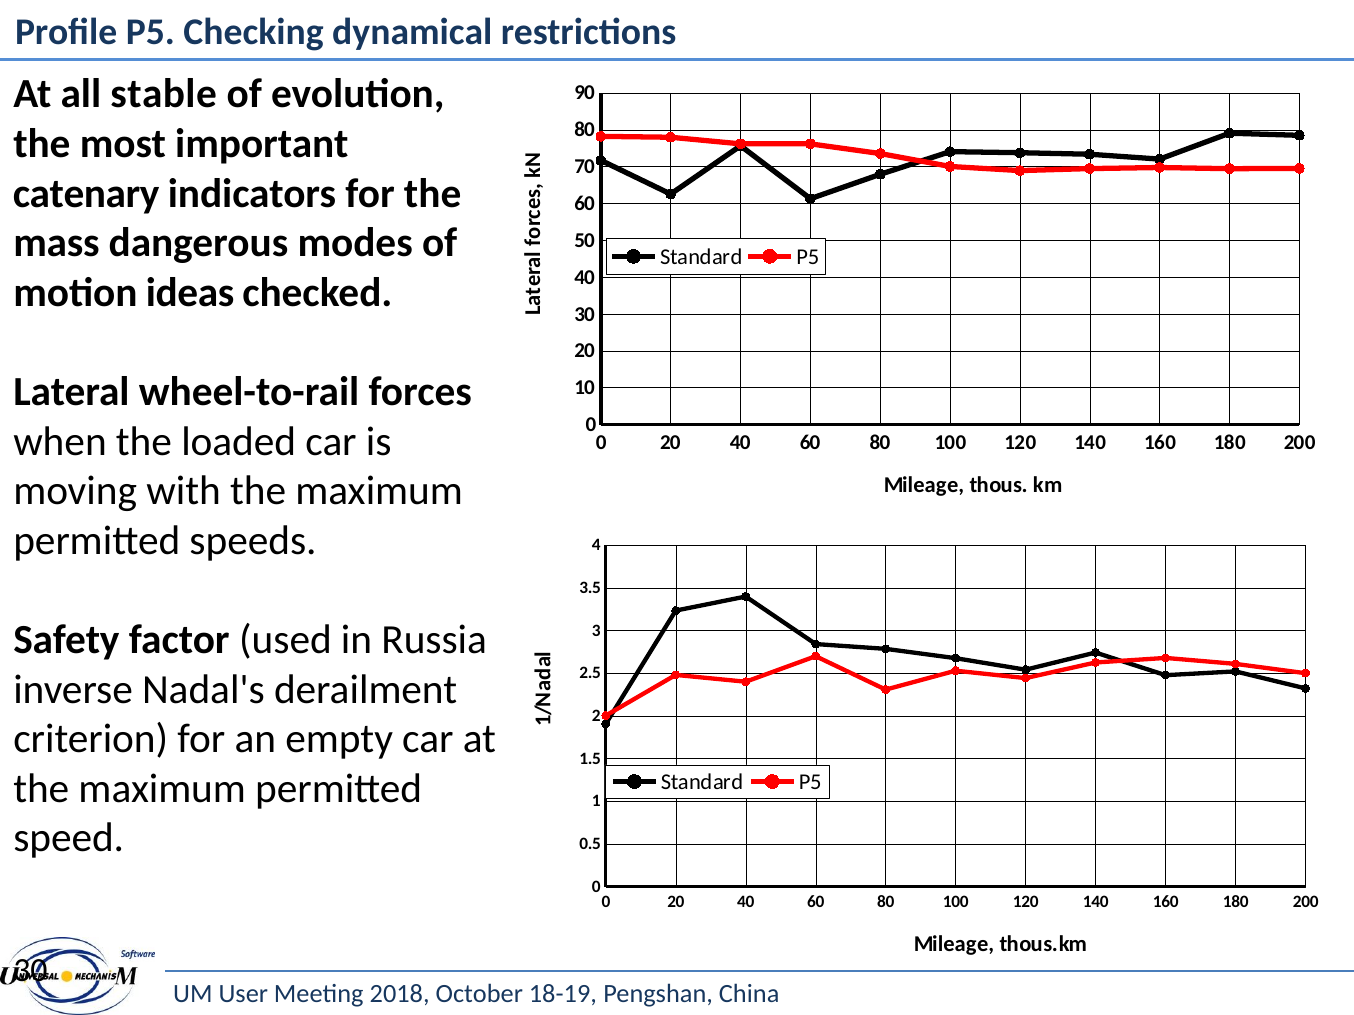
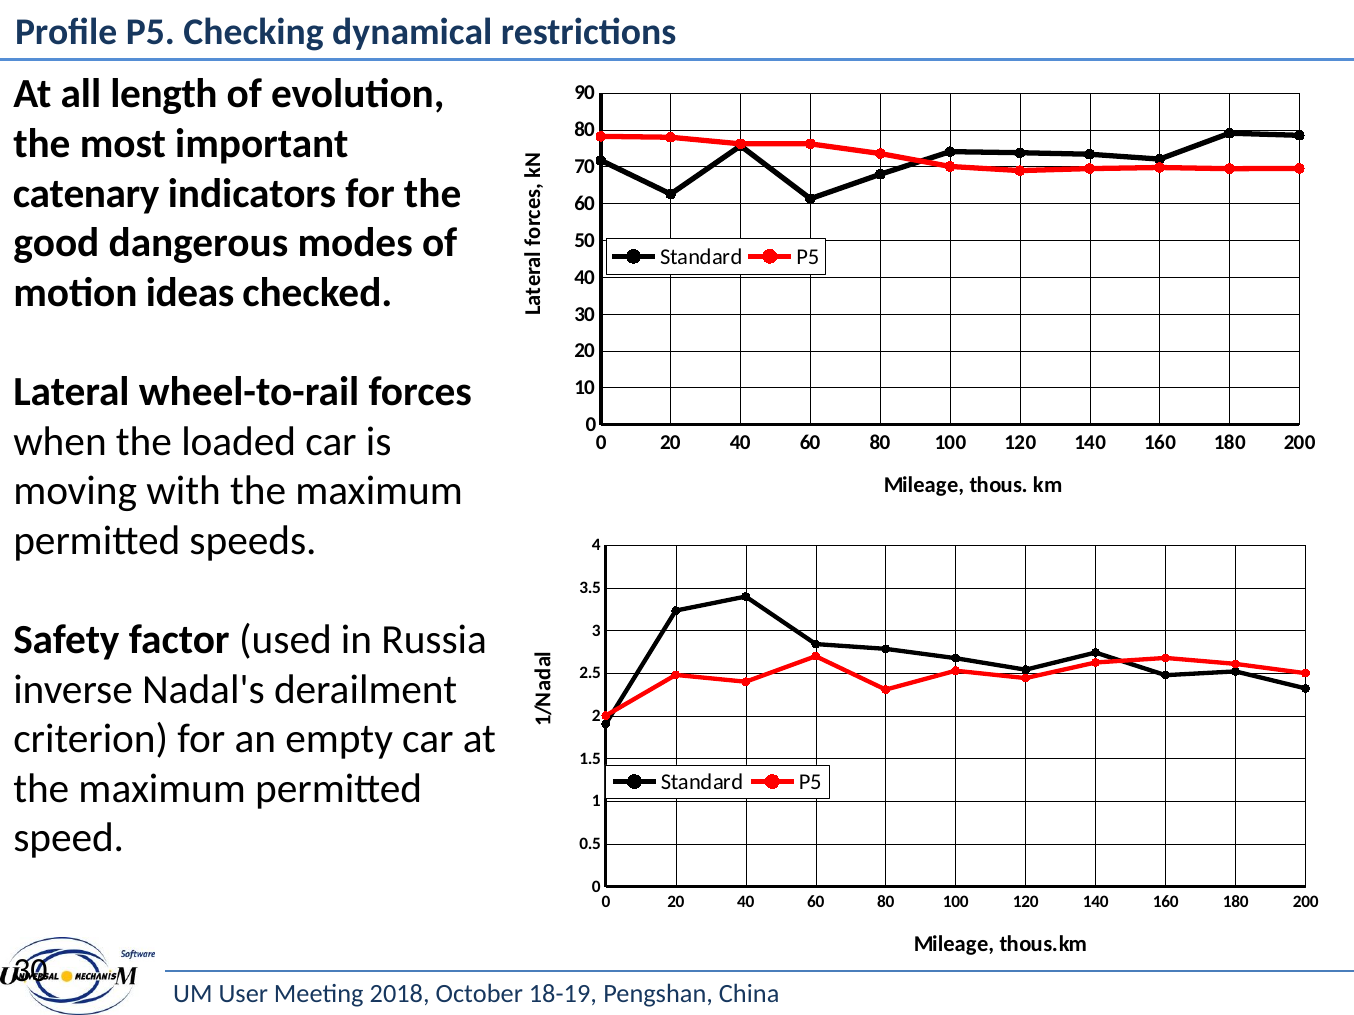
stable: stable -> length (164, 94)
mass: mass -> good (56, 243)
